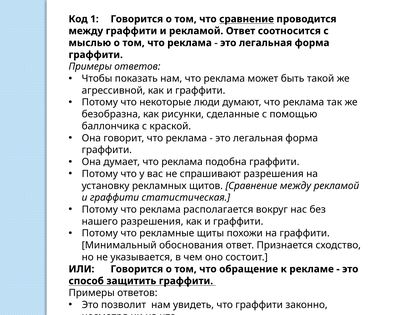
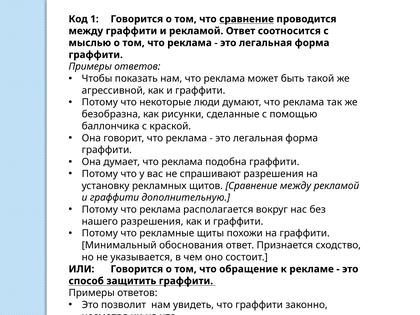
статистическая: статистическая -> дополнительную (186, 198)
